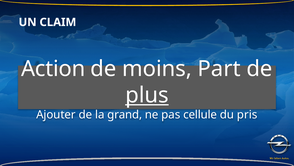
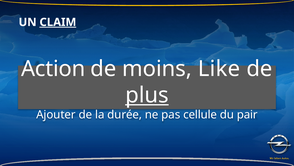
CLAIM underline: none -> present (58, 22)
Part: Part -> Like (219, 68)
grand: grand -> durée (125, 114)
pris: pris -> pair (247, 114)
